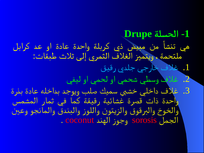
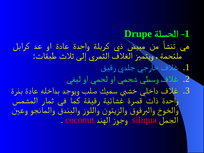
sorosis: sorosis -> siliqua (144, 120)
